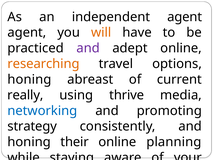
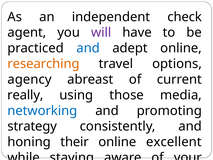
independent agent: agent -> check (185, 17)
will colour: orange -> purple (101, 32)
and colour: purple -> blue (88, 48)
honing: honing -> agency (29, 79)
thrive: thrive -> those (127, 95)
planning: planning -> excellent (174, 142)
